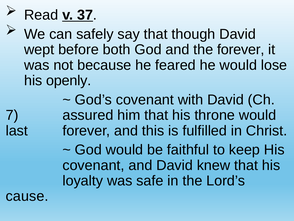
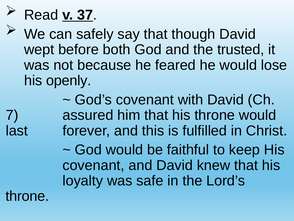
the forever: forever -> trusted (241, 50)
cause: cause -> throne (27, 196)
